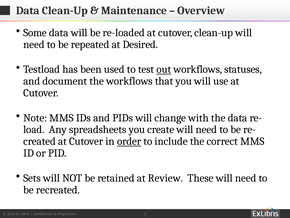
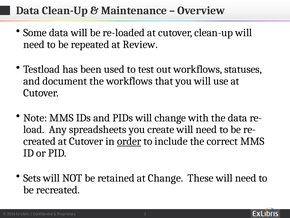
Desired: Desired -> Review (140, 44)
out underline: present -> none (164, 69)
at Review: Review -> Change (166, 178)
